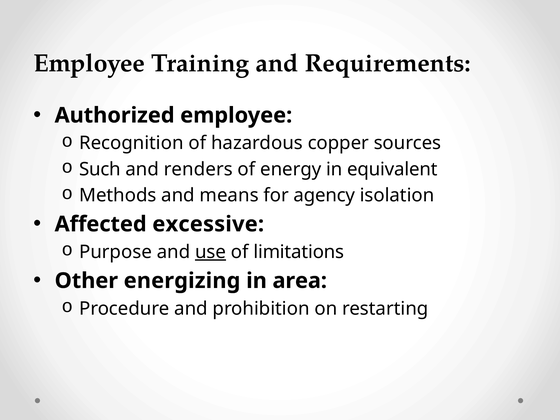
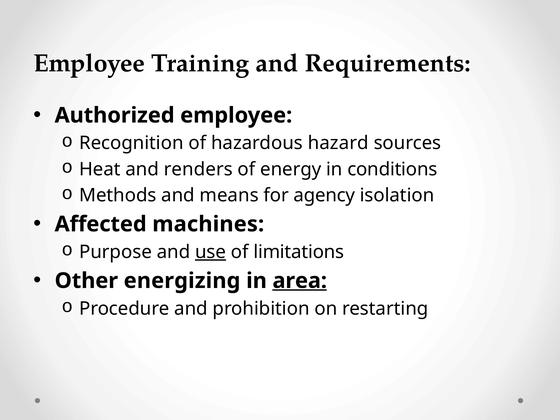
copper: copper -> hazard (338, 143)
Such: Such -> Heat (100, 169)
equivalent: equivalent -> conditions (392, 169)
excessive: excessive -> machines (208, 224)
area underline: none -> present (300, 281)
